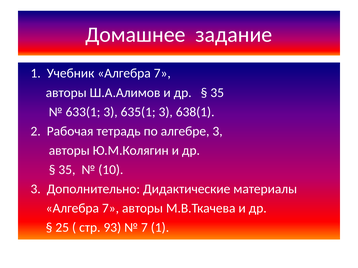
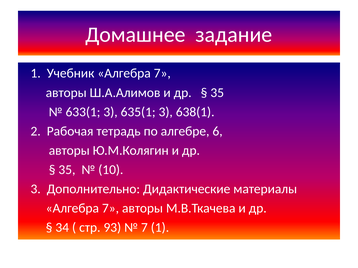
алгебре 3: 3 -> 6 (218, 131)
25: 25 -> 34 (62, 228)
